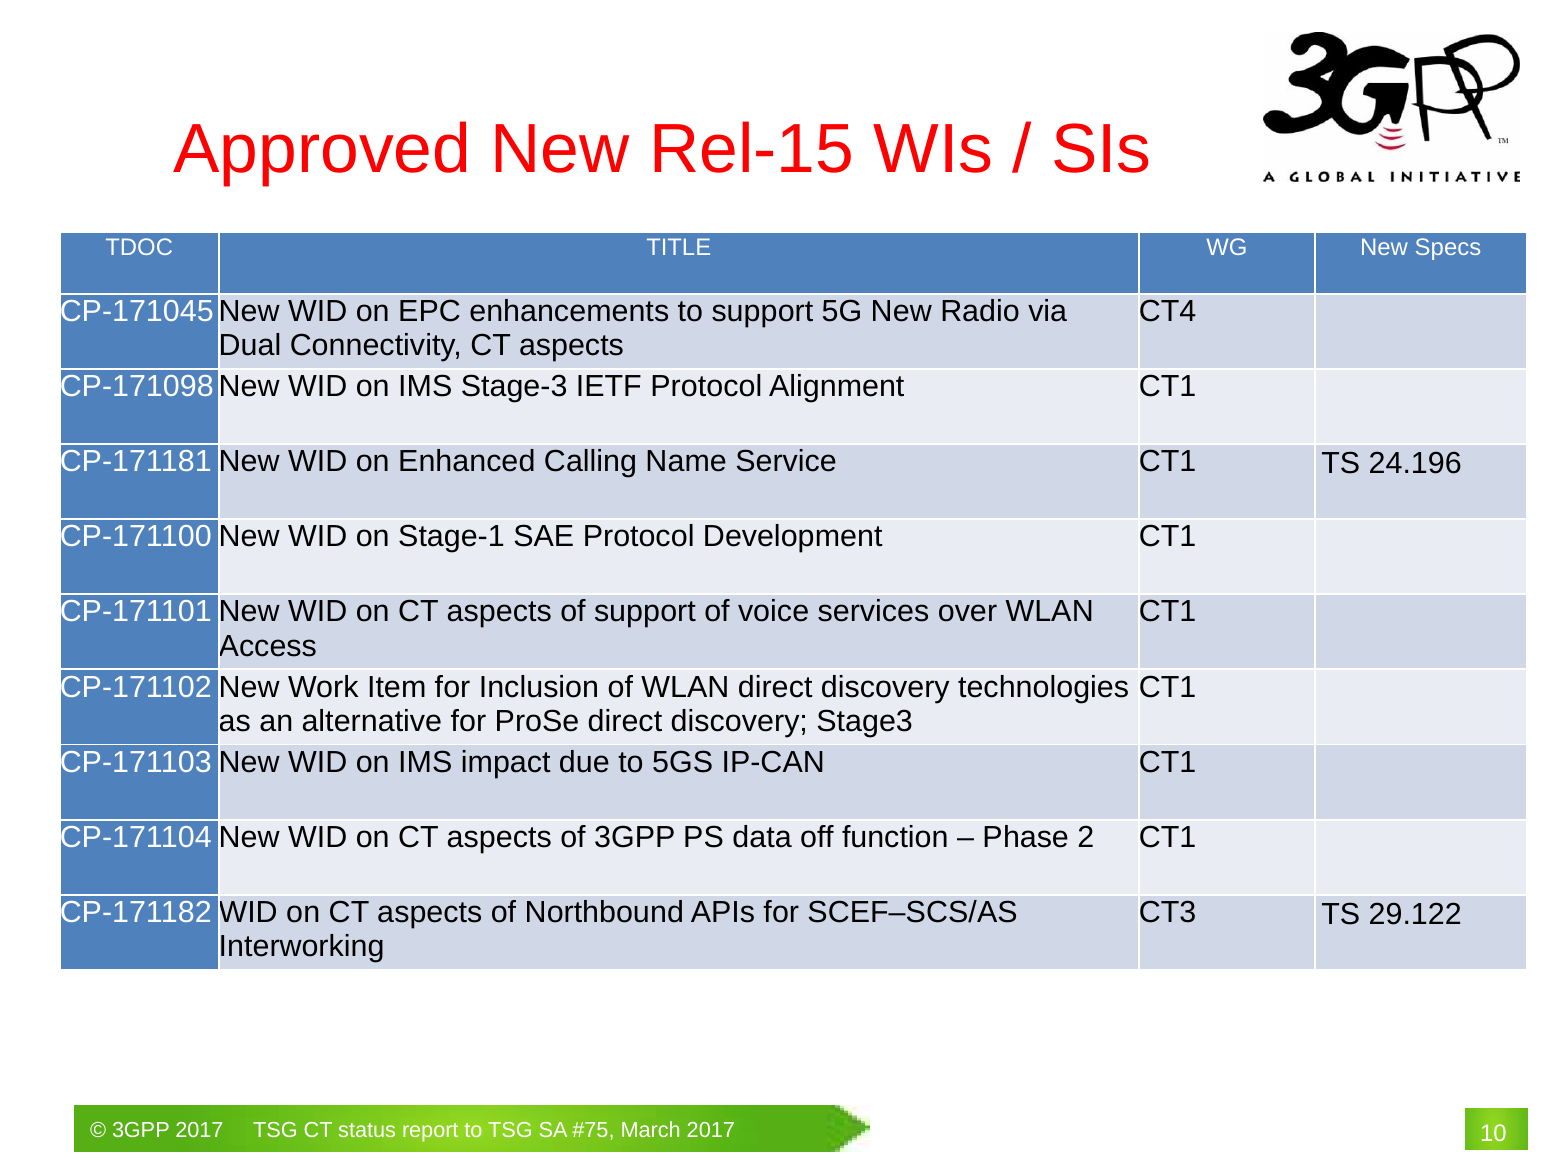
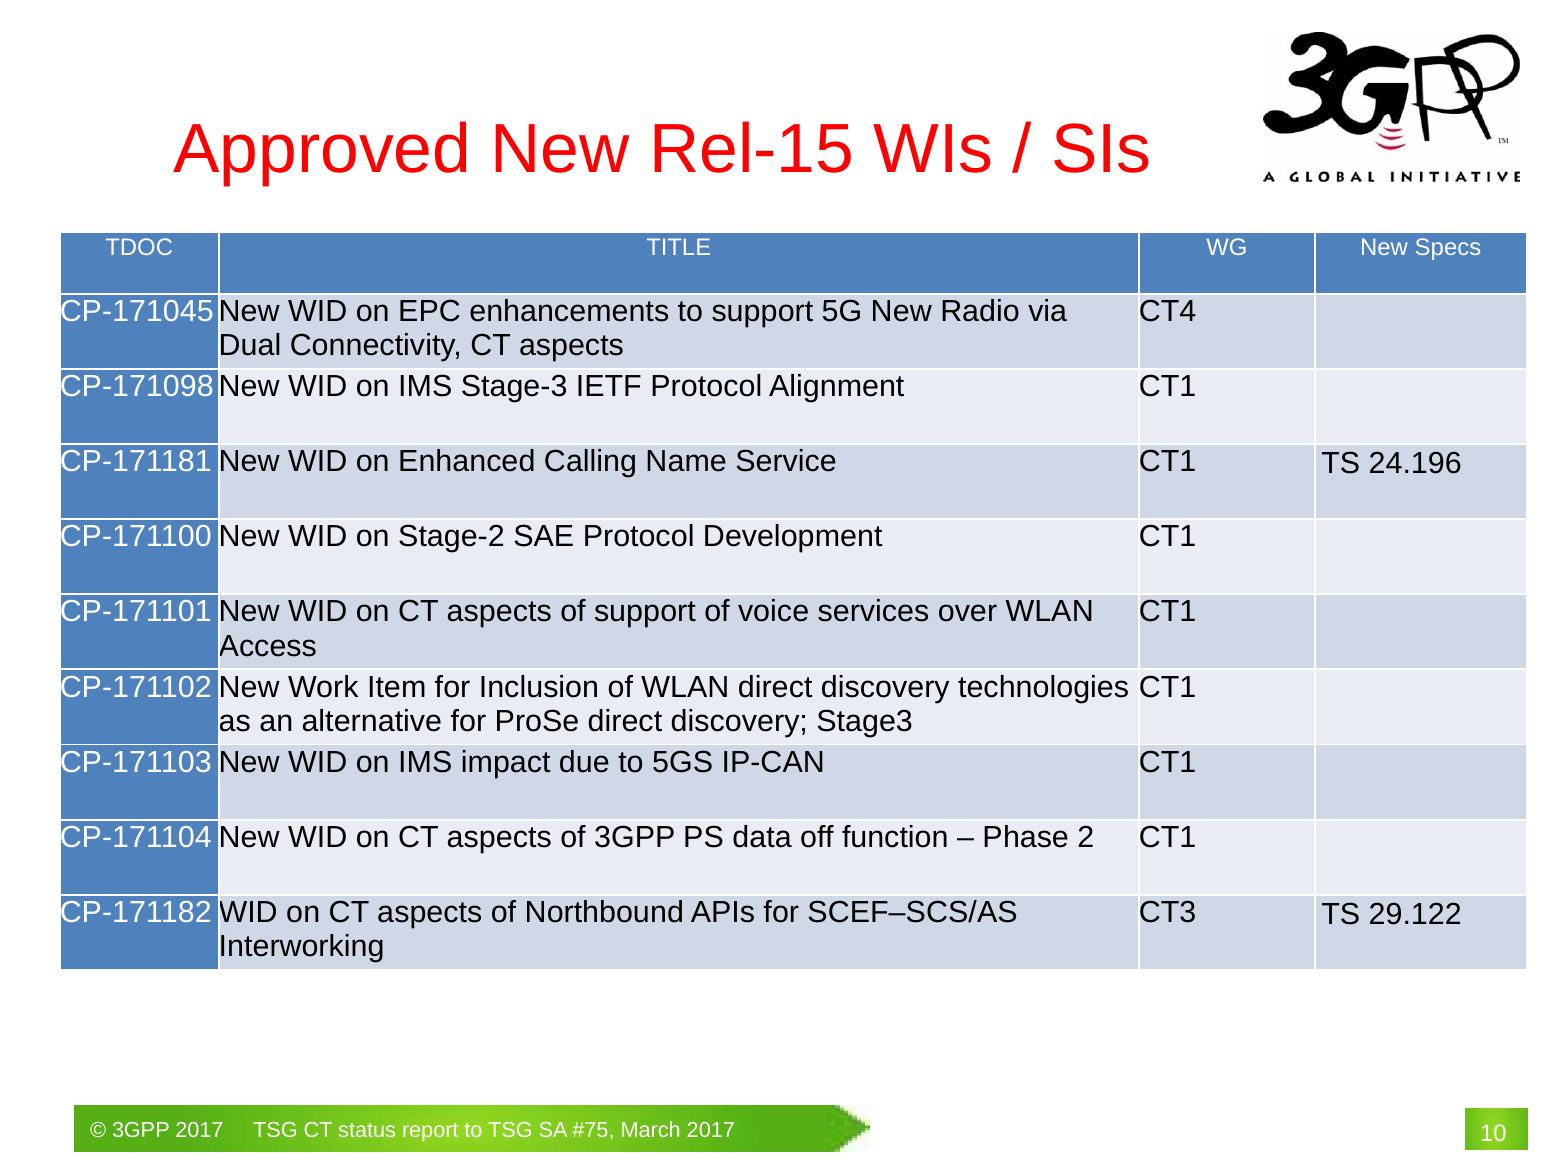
Stage-1: Stage-1 -> Stage-2 (452, 537)
